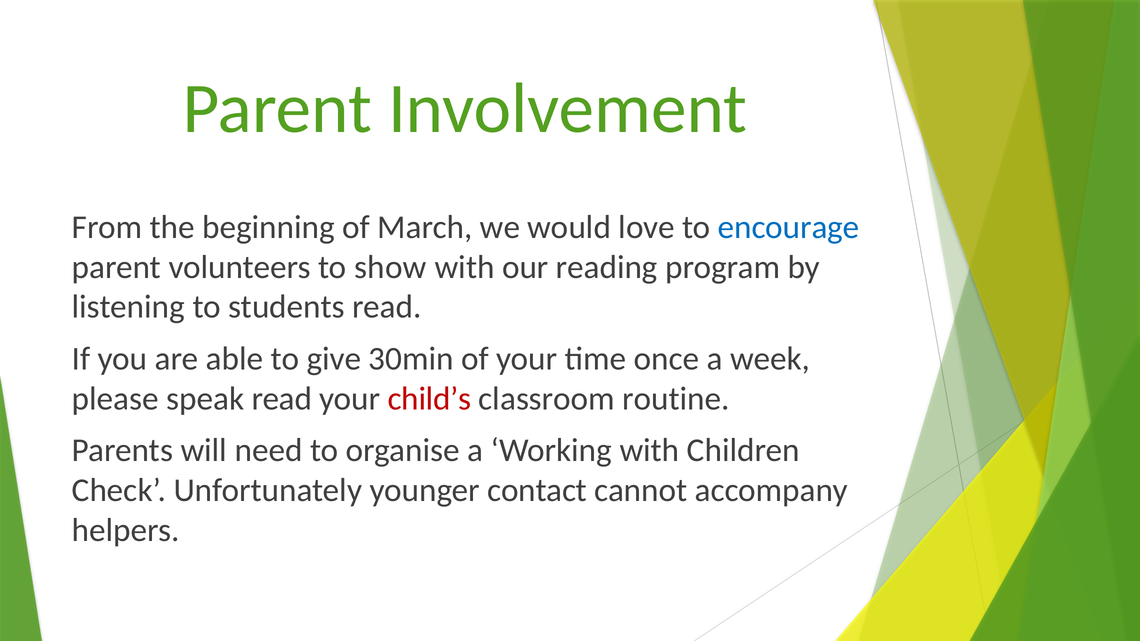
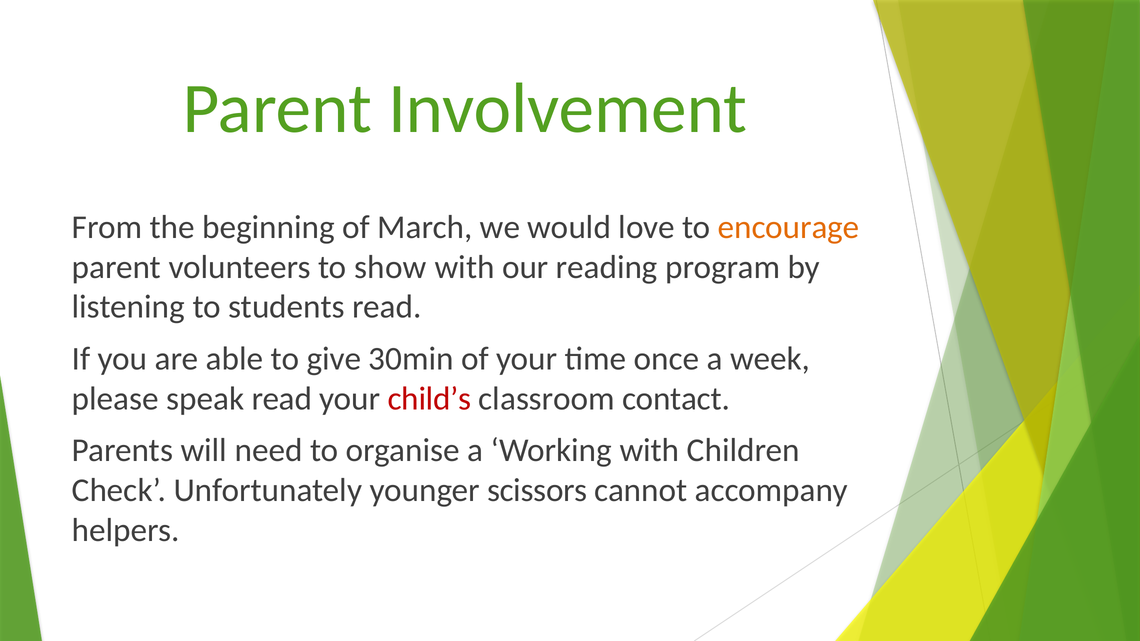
encourage colour: blue -> orange (789, 227)
routine: routine -> contact (676, 399)
contact: contact -> scissors (537, 491)
